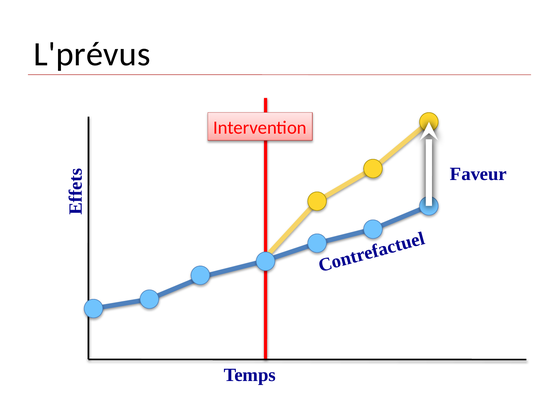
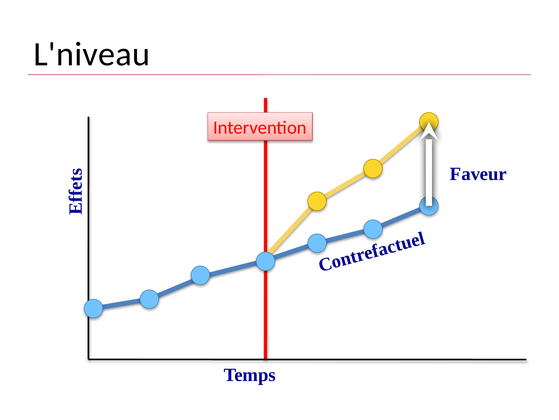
L'prévus: L'prévus -> L'niveau (92, 54)
